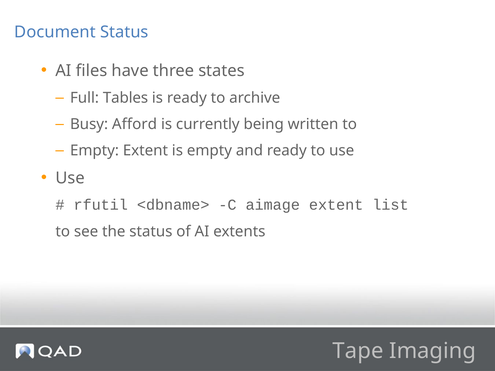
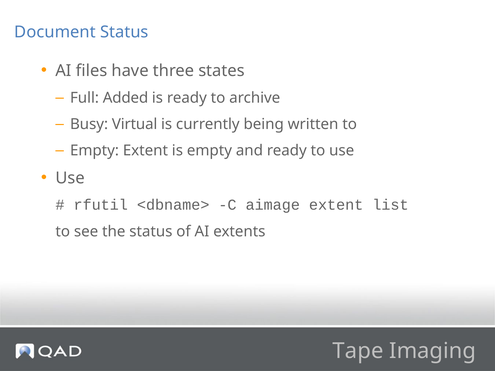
Tables: Tables -> Added (126, 98)
Afford: Afford -> Virtual (135, 124)
